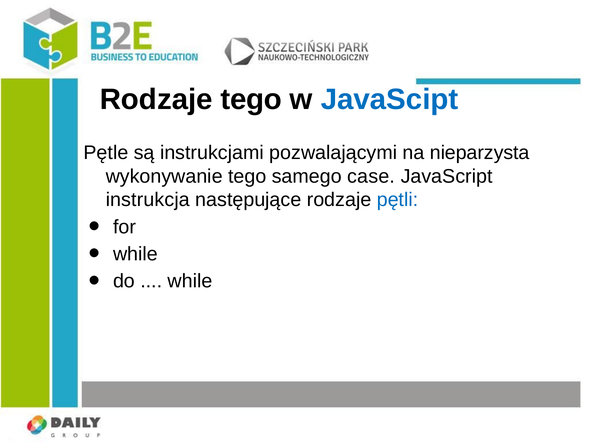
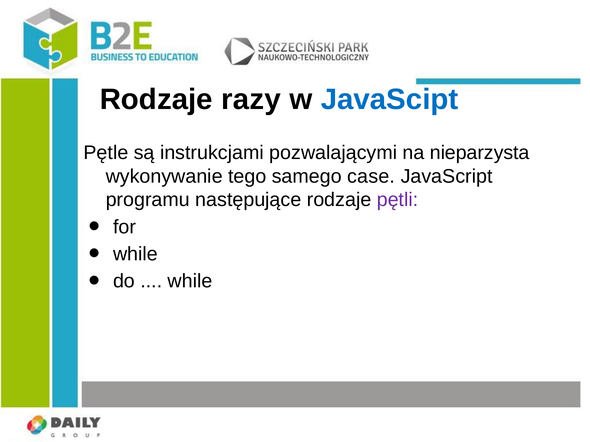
Rodzaje tego: tego -> razy (251, 99)
instrukcja: instrukcja -> programu (148, 200)
pętli colour: blue -> purple (398, 200)
